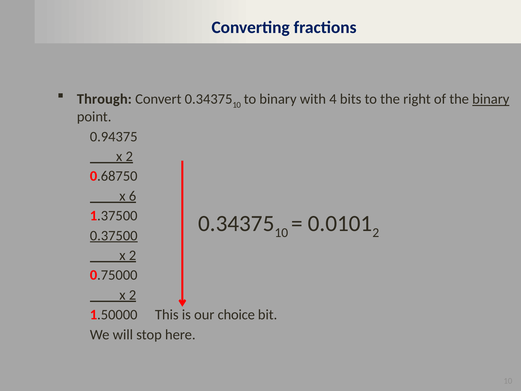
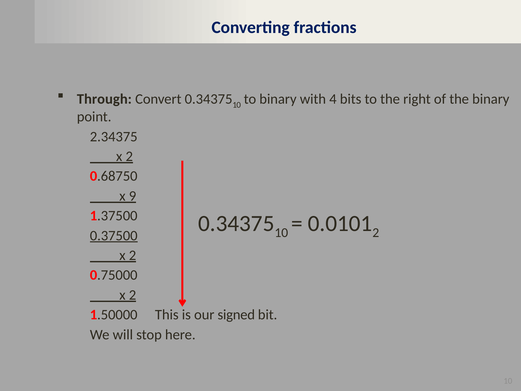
binary underline: present -> none (491, 99)
0.94375: 0.94375 -> 2.34375 (114, 136)
6: 6 -> 9 (133, 196)
choice: choice -> signed (236, 315)
